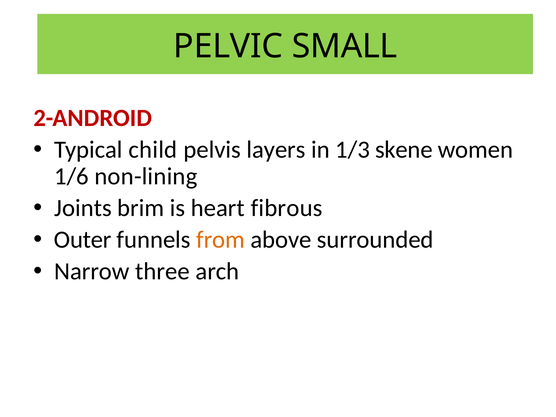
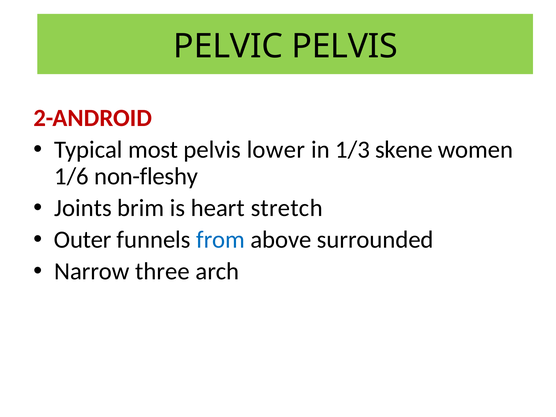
PELVIC SMALL: SMALL -> PELVIS (345, 46)
child: child -> most (153, 150)
layers: layers -> lower (276, 150)
non-lining: non-lining -> non-fleshy (146, 176)
fibrous: fibrous -> stretch (287, 208)
from colour: orange -> blue (221, 240)
